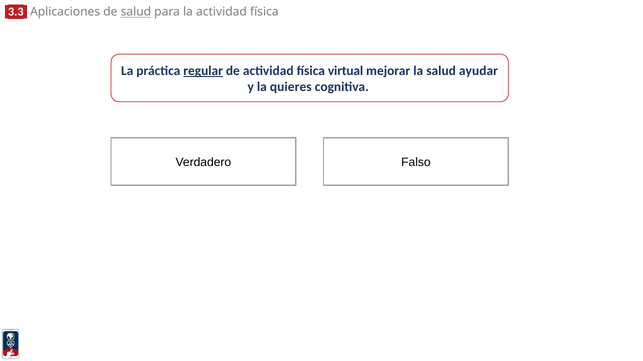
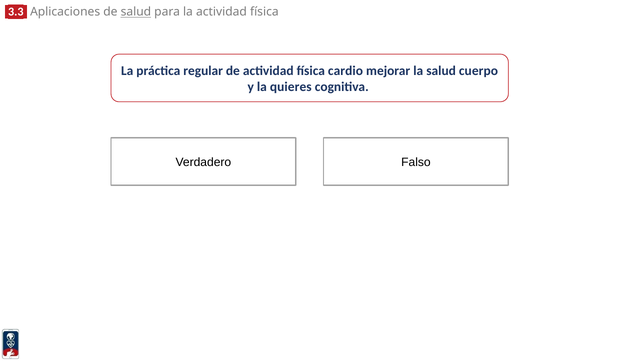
regular underline: present -> none (203, 71)
virtual: virtual -> cardio (345, 71)
ayudar: ayudar -> cuerpo (478, 71)
